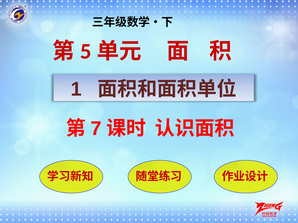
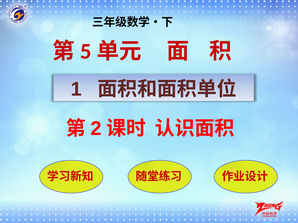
7: 7 -> 2 (96, 129)
